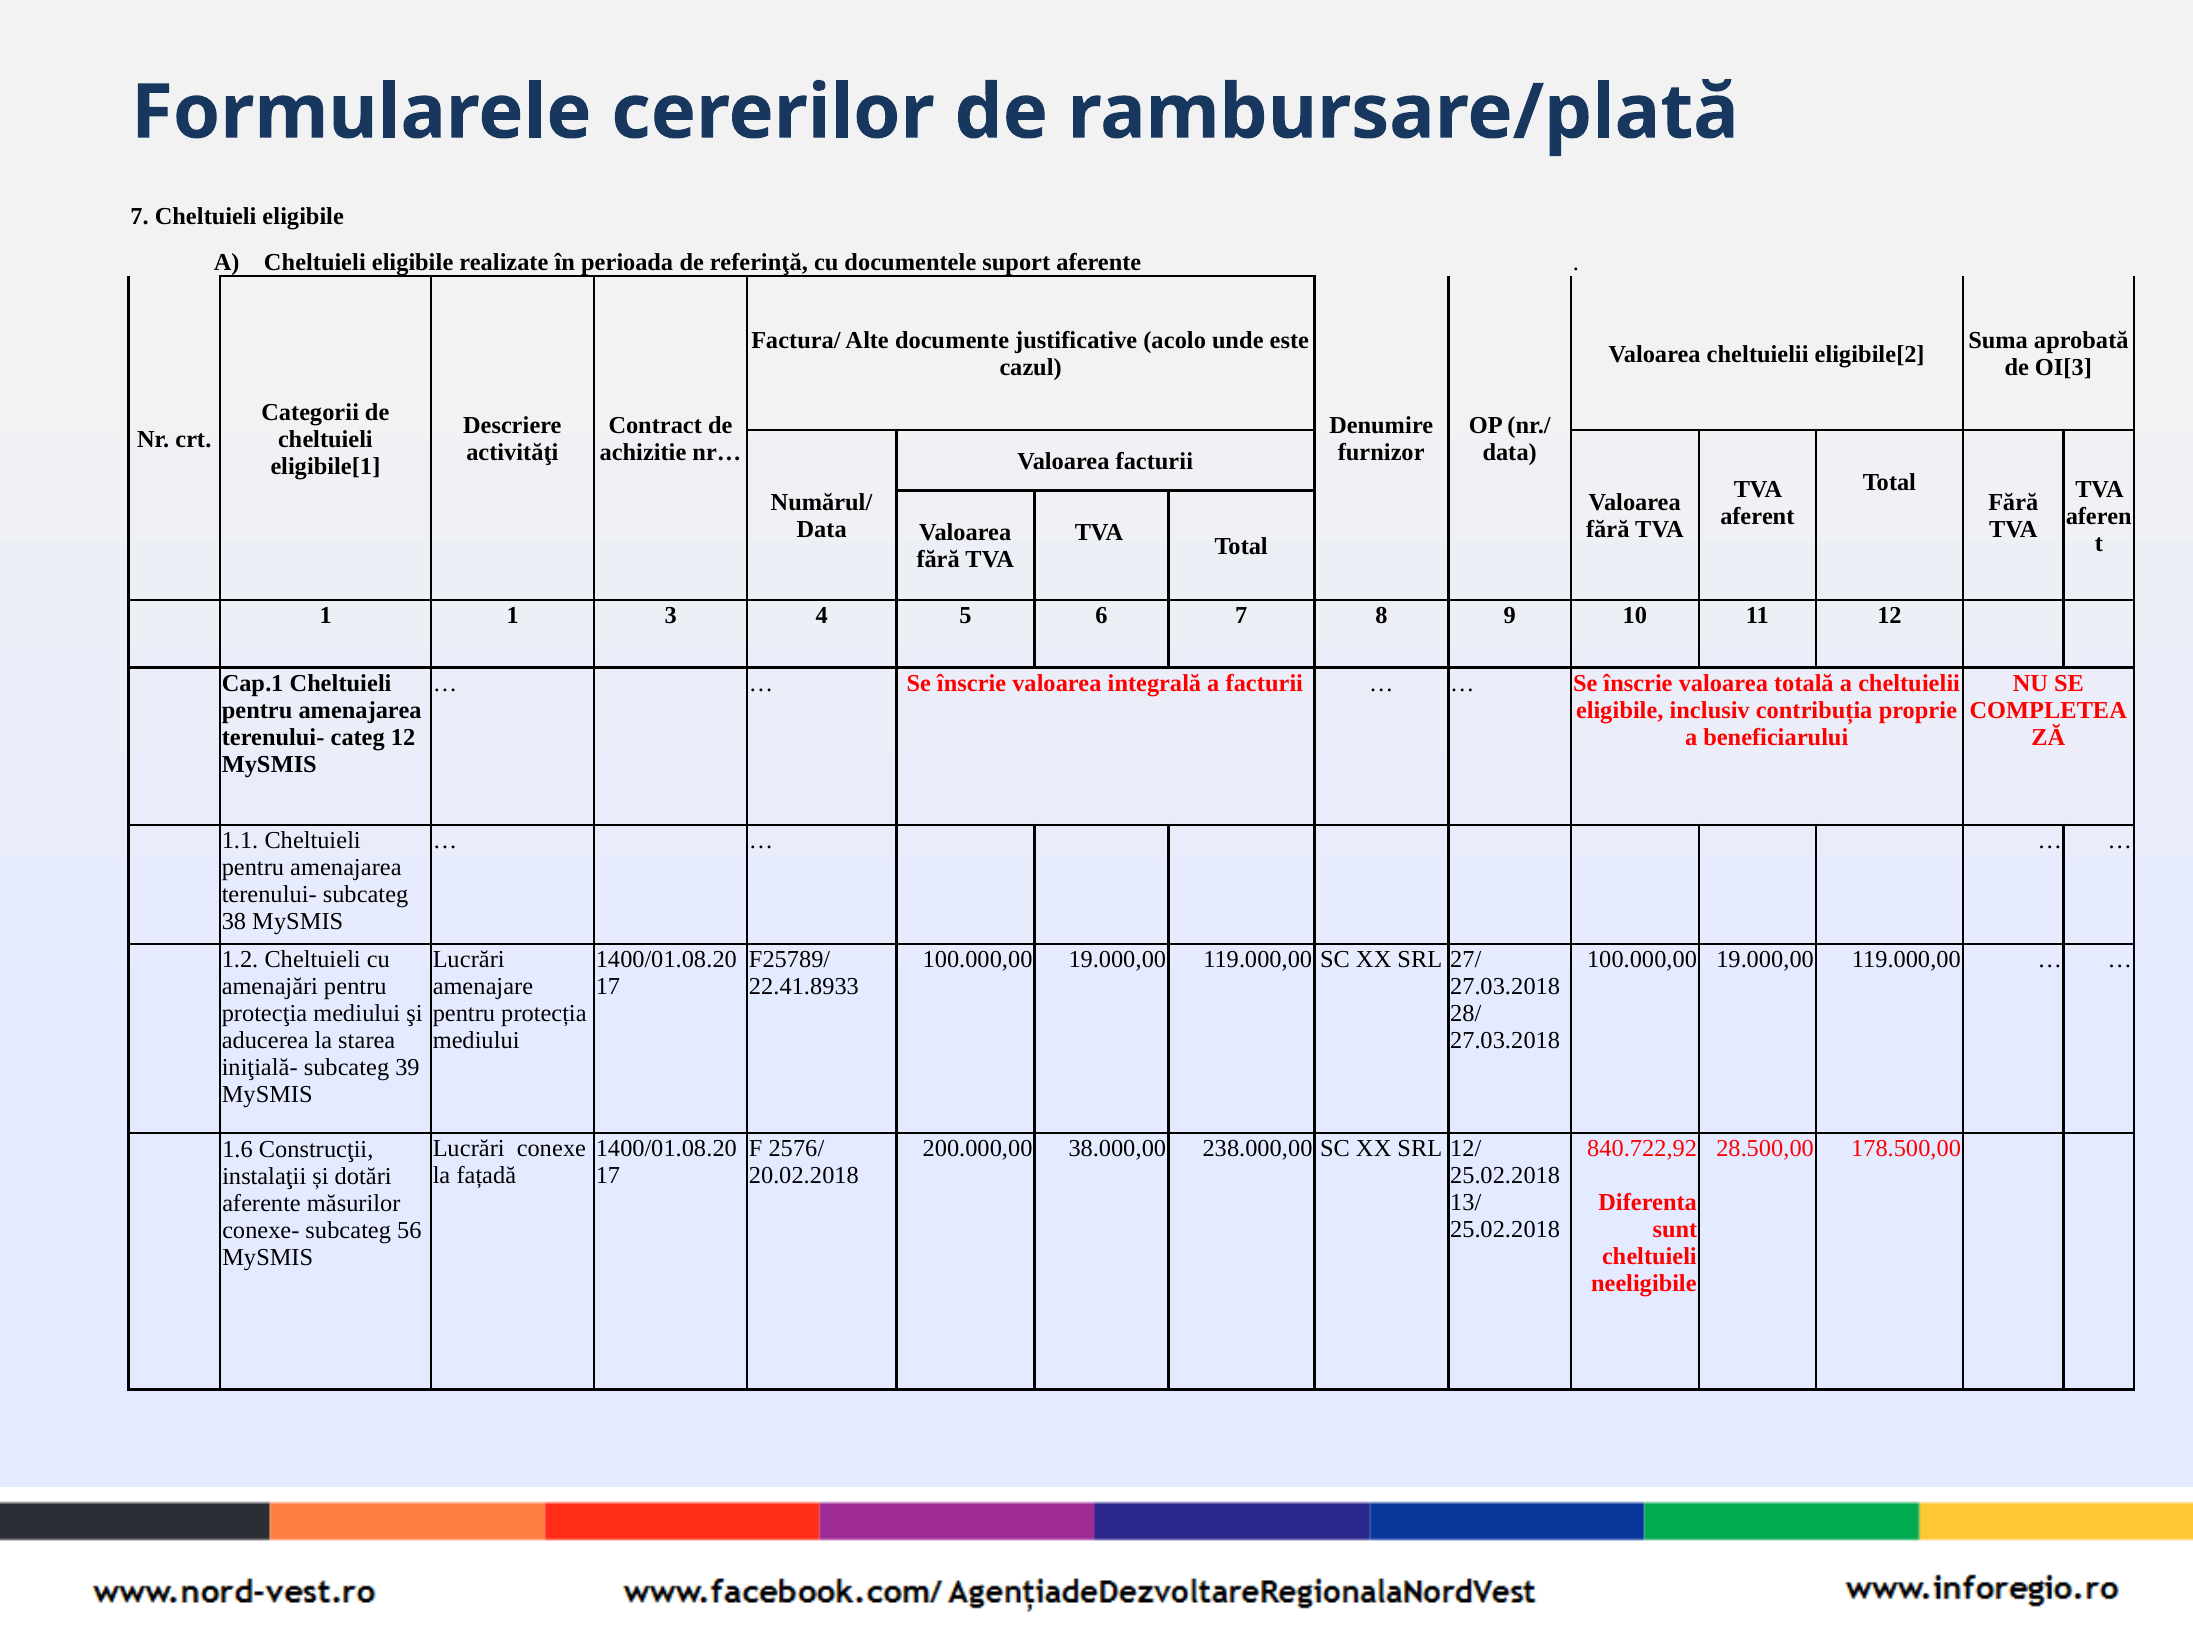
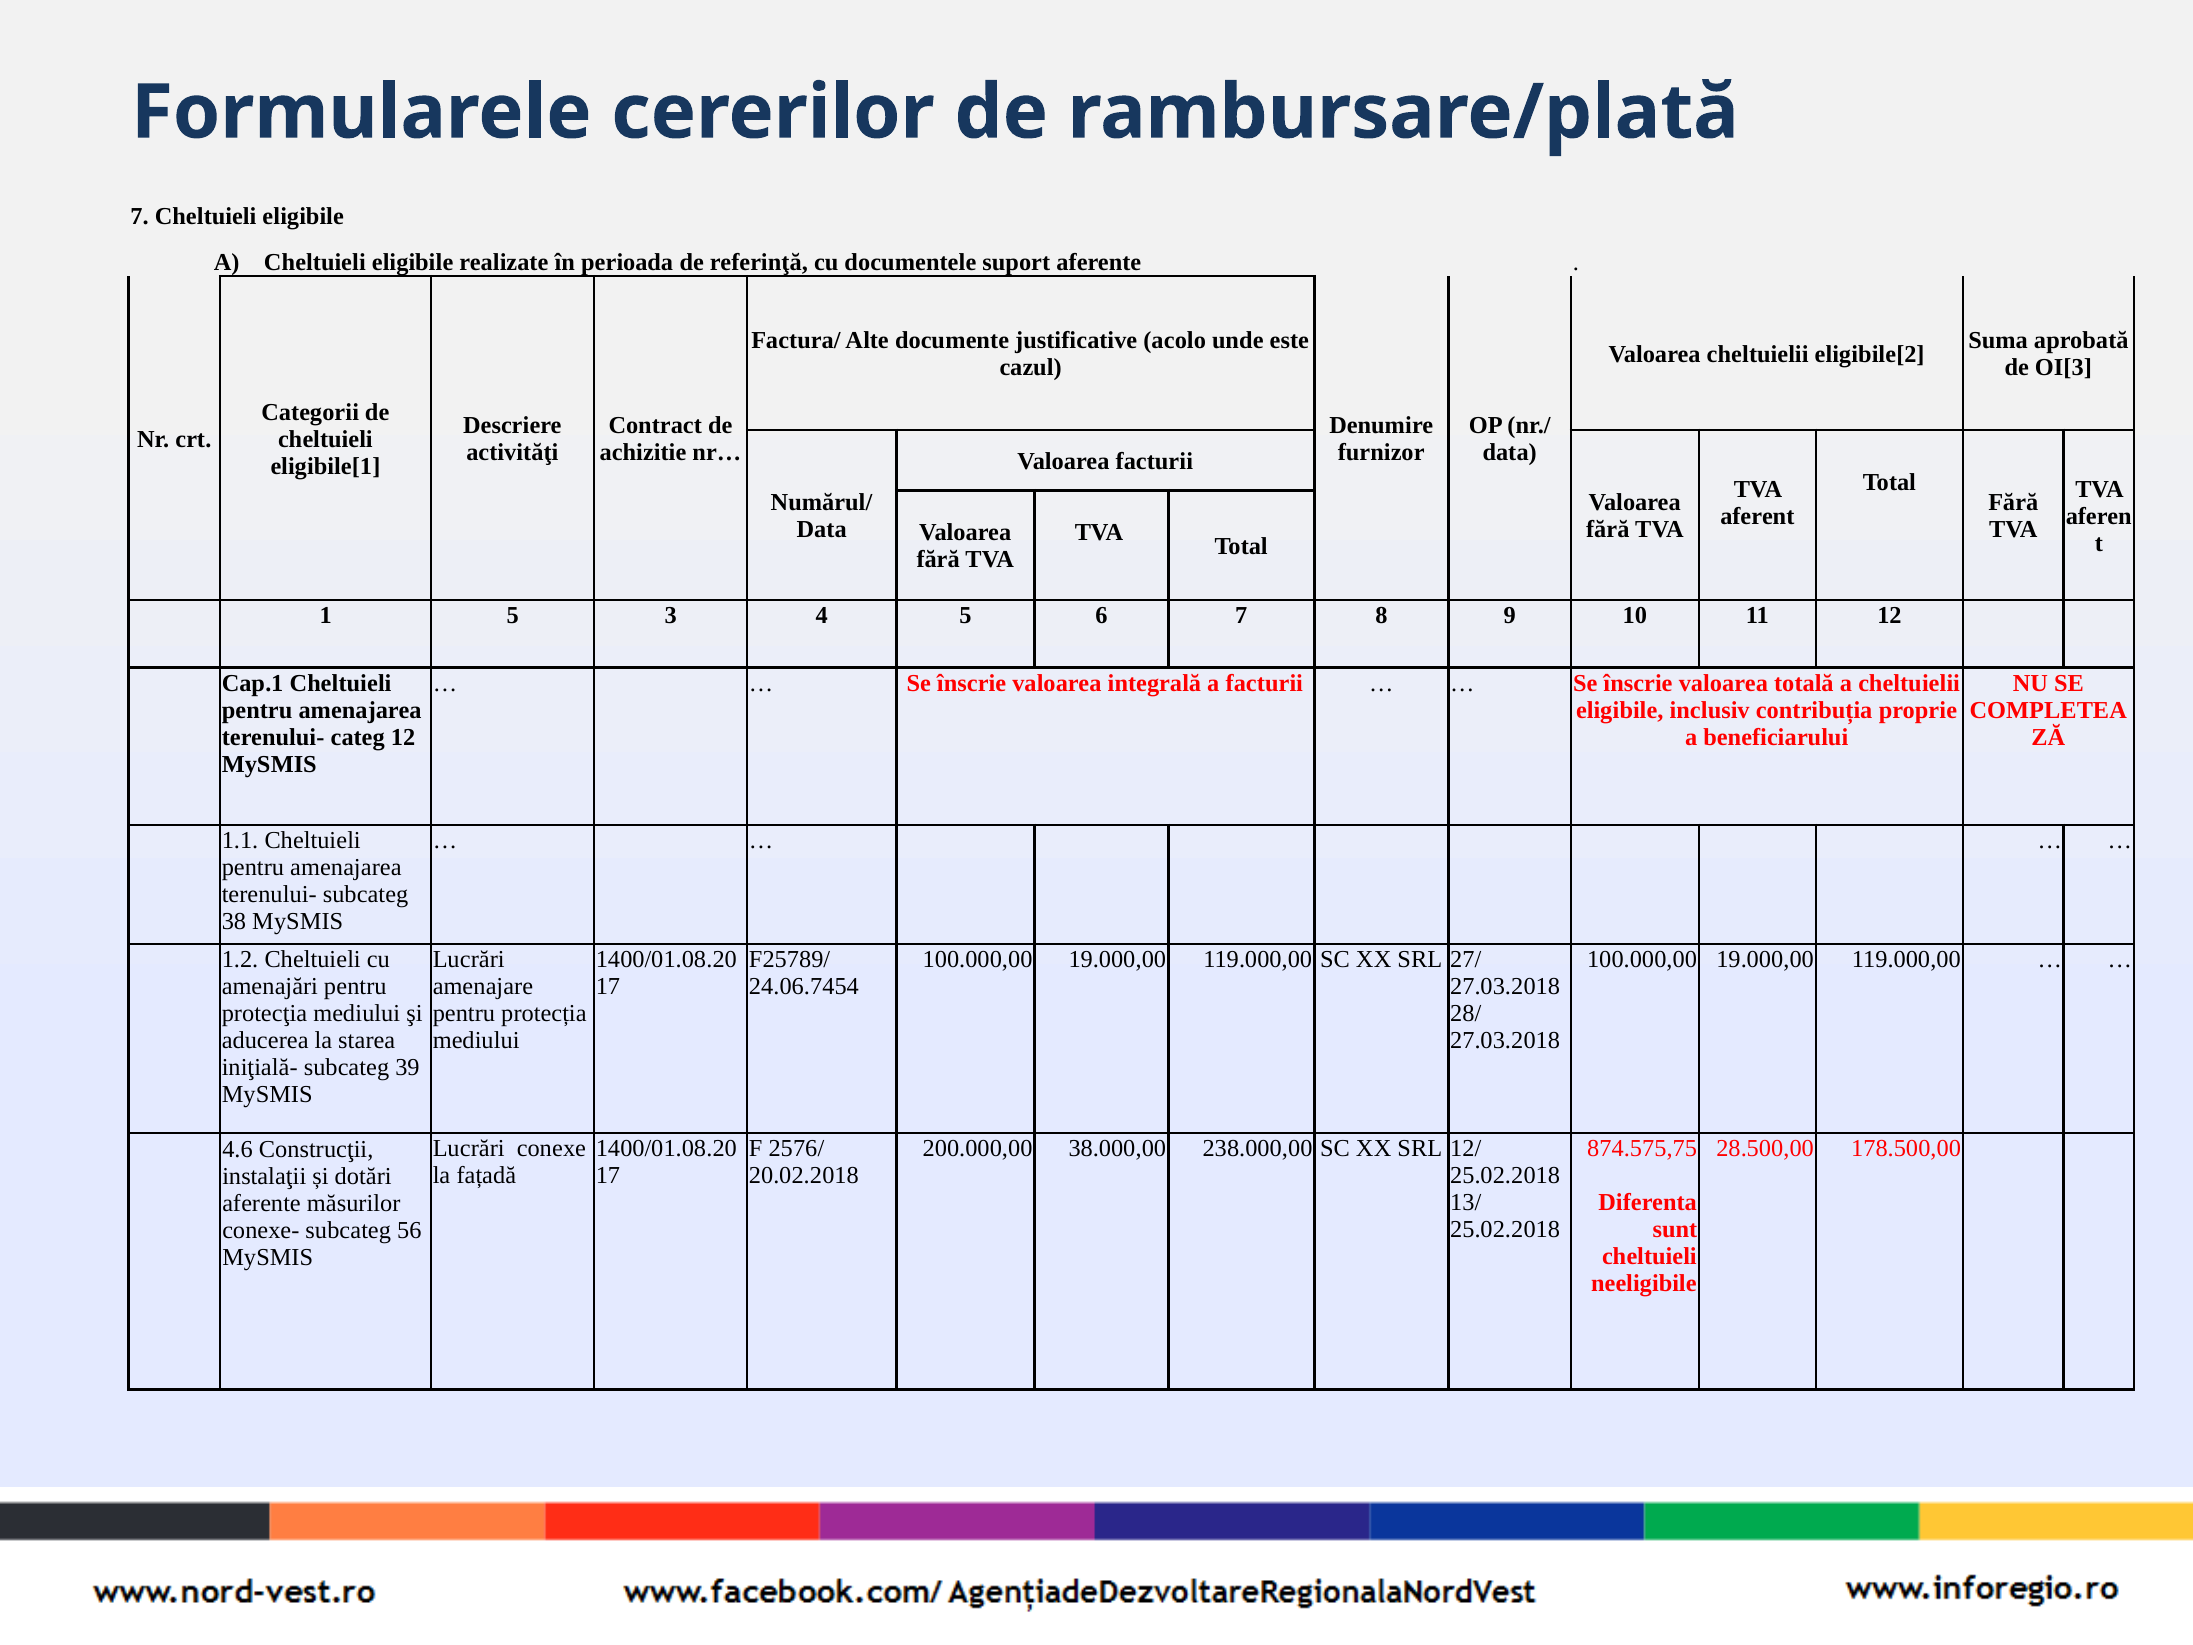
1 1: 1 -> 5 (513, 616)
22.41.8933: 22.41.8933 -> 24.06.7454 (804, 986)
840.722,92: 840.722,92 -> 874.575,75 (1642, 1148)
1.6: 1.6 -> 4.6 (238, 1149)
